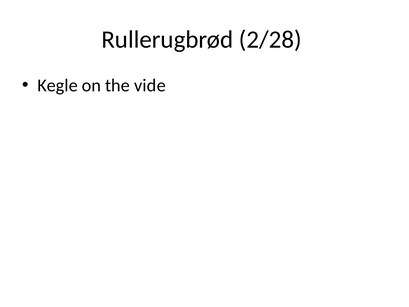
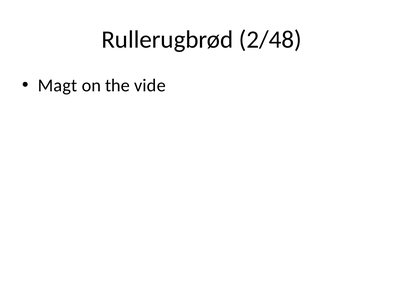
2/28: 2/28 -> 2/48 (270, 40)
Kegle: Kegle -> Magt (58, 85)
